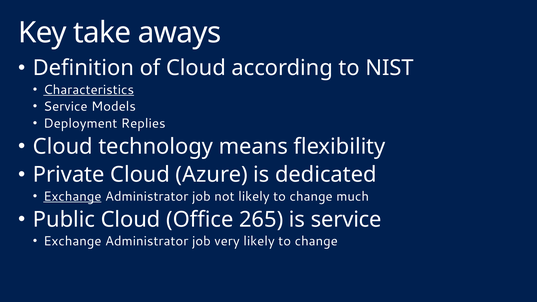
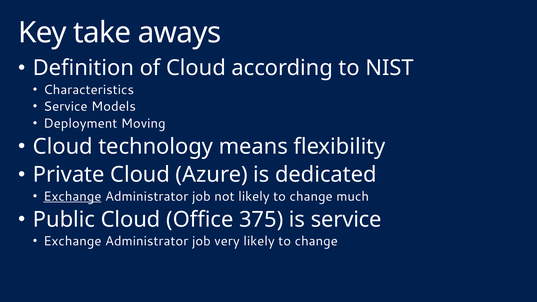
Characteristics underline: present -> none (89, 90)
Replies: Replies -> Moving (143, 123)
265: 265 -> 375 (261, 220)
